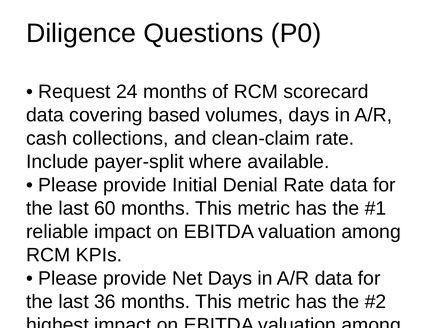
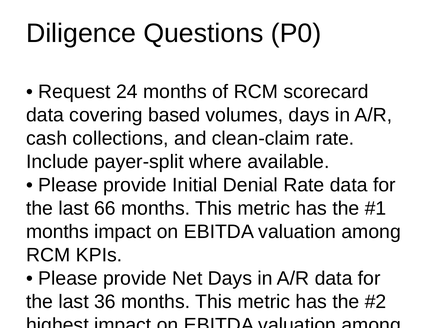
60: 60 -> 66 (105, 208)
reliable: reliable -> months (58, 232)
